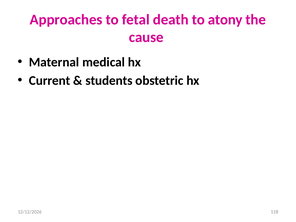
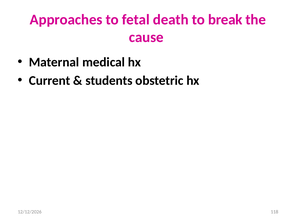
atony: atony -> break (225, 20)
